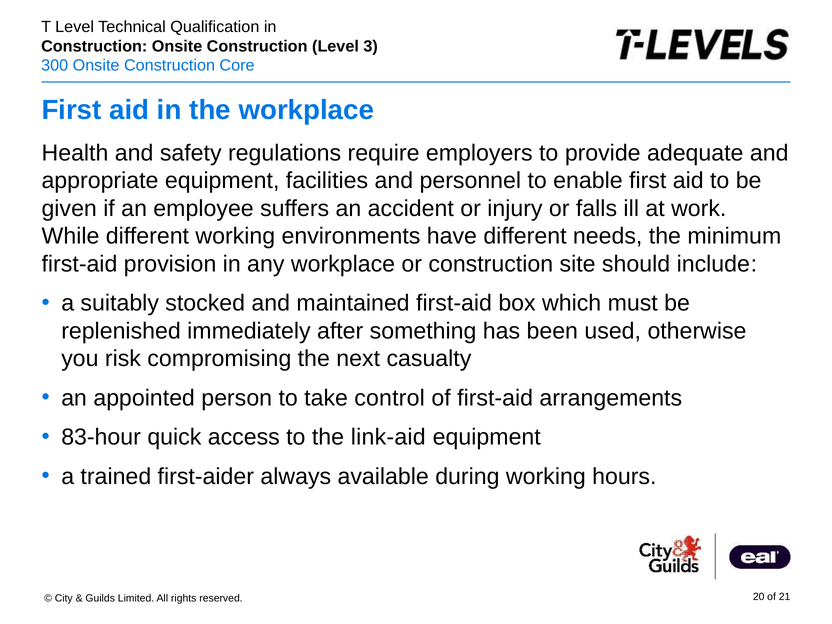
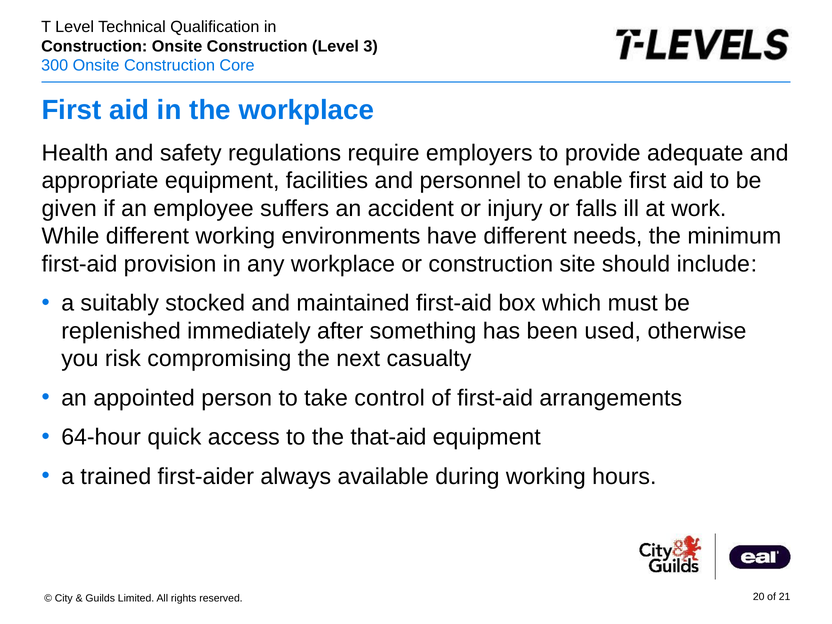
83-hour: 83-hour -> 64-hour (101, 437)
link-aid: link-aid -> that-aid (388, 437)
